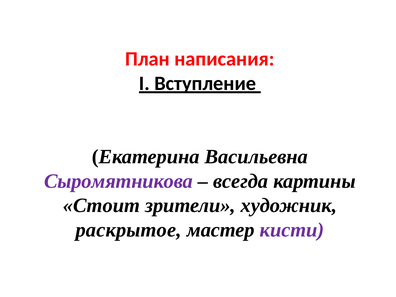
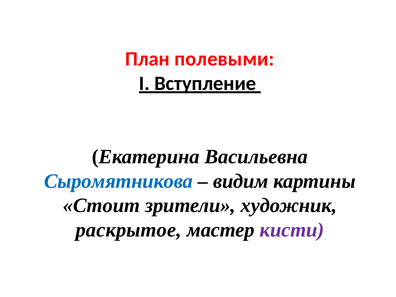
написания: написания -> полевыми (224, 59)
Сыромятникова colour: purple -> blue (118, 181)
всегда: всегда -> видим (241, 181)
